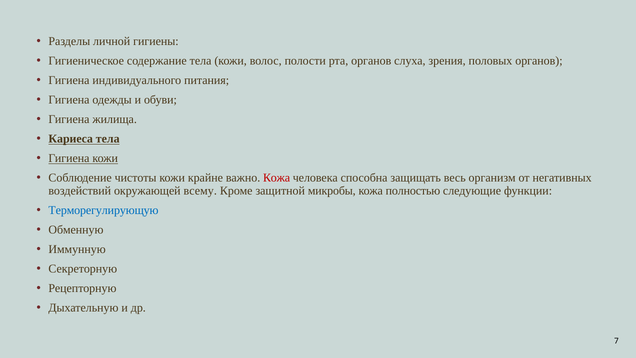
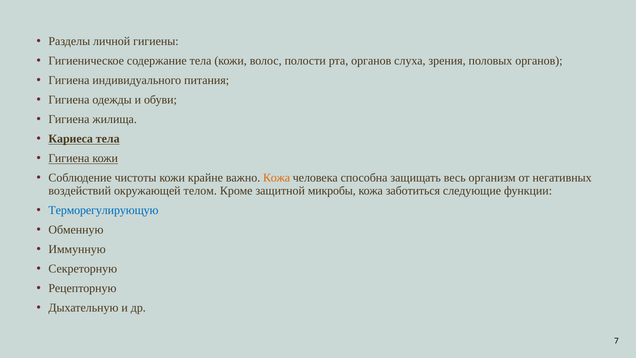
Кожа colour: red -> orange (277, 178)
всему: всему -> телом (200, 191)
полностью: полностью -> заботиться (413, 191)
